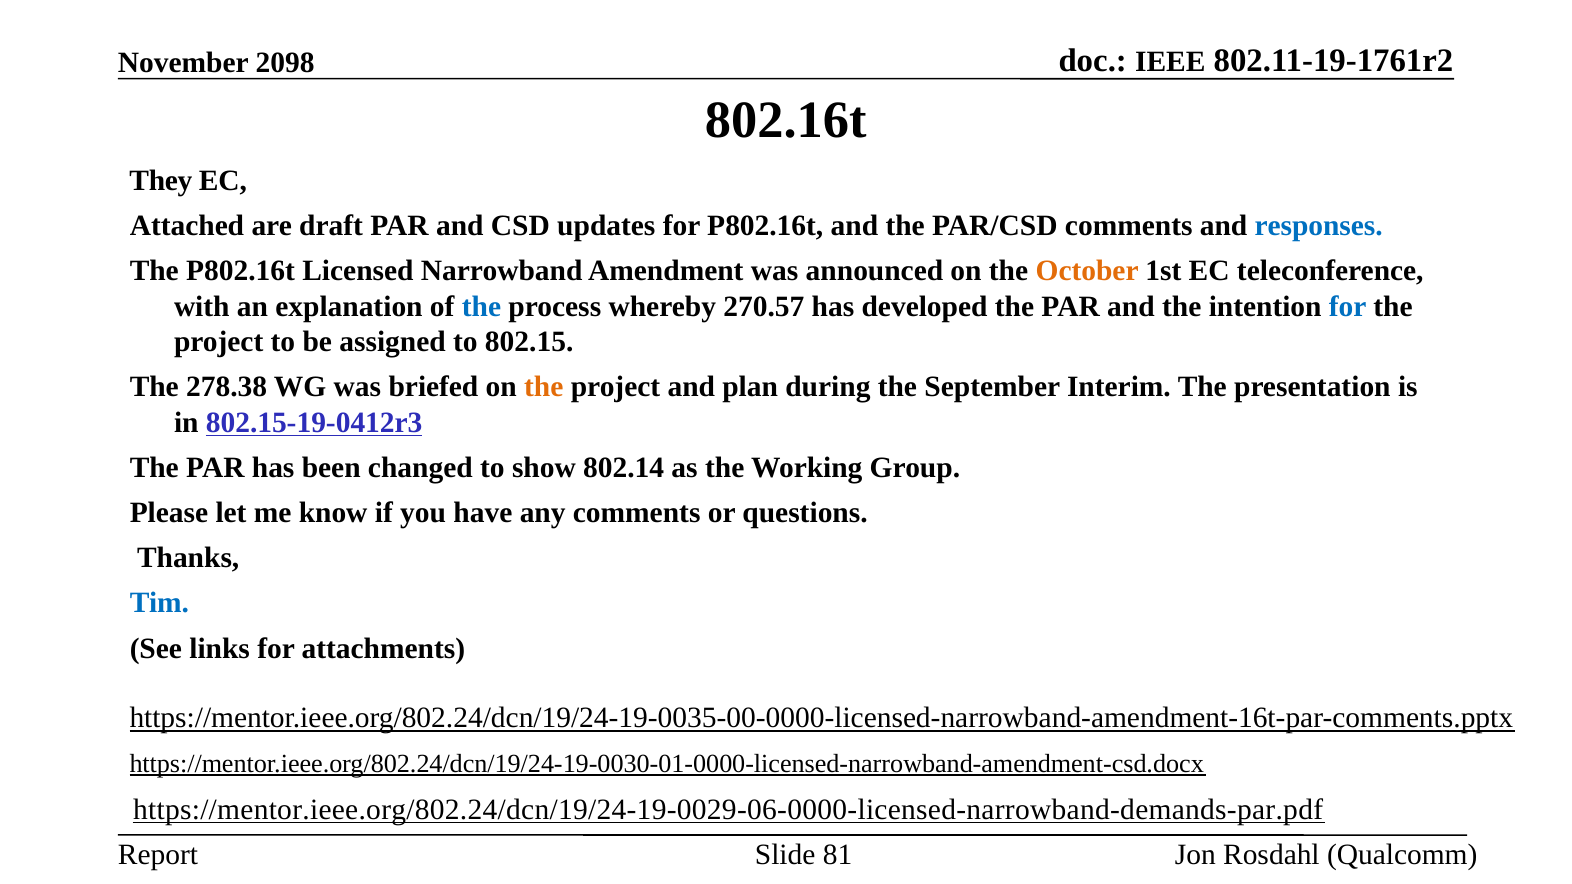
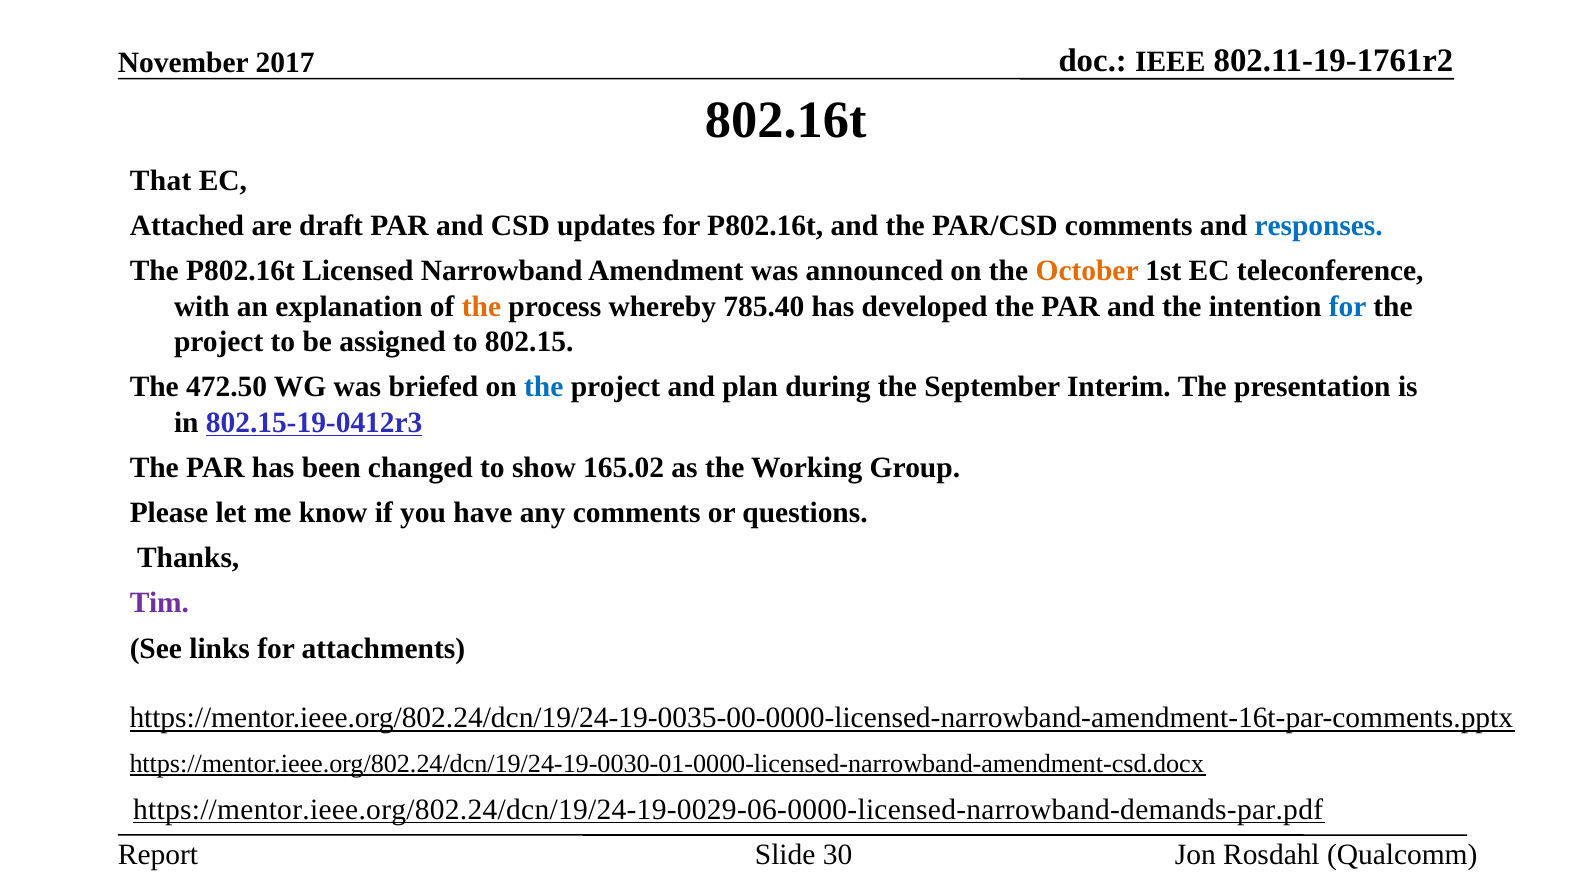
2098: 2098 -> 2017 (285, 63)
They: They -> That (161, 181)
the colour: blue -> orange (481, 307)
270.57: 270.57 -> 785.40 (764, 307)
278.38: 278.38 -> 472.50 (227, 387)
the colour: orange -> blue (544, 387)
802.14: 802.14 -> 165.02 (624, 468)
Tim colour: blue -> purple (159, 603)
81: 81 -> 30 (838, 855)
